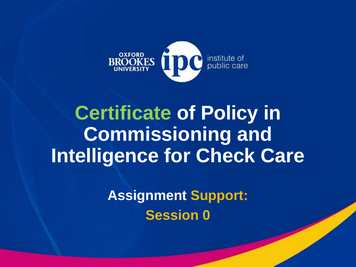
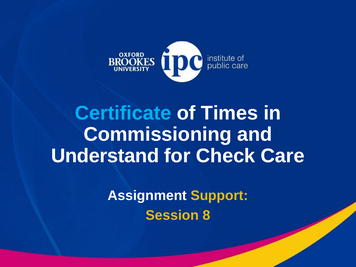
Certificate colour: light green -> light blue (123, 113)
Policy: Policy -> Times (229, 113)
Intelligence: Intelligence -> Understand (105, 156)
0: 0 -> 8 (206, 215)
